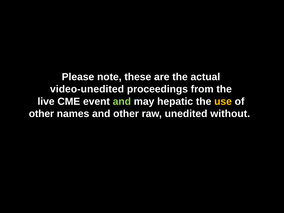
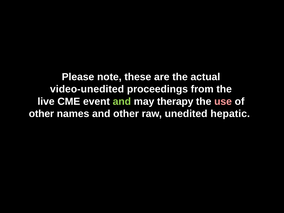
hepatic: hepatic -> therapy (175, 101)
use colour: yellow -> pink (223, 101)
without: without -> hepatic (230, 114)
